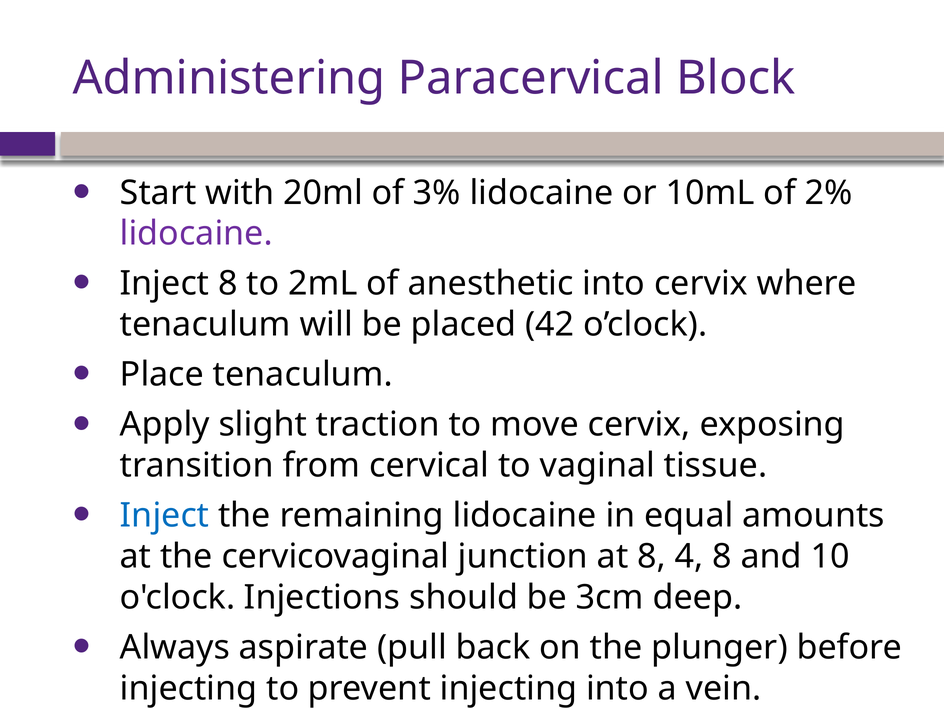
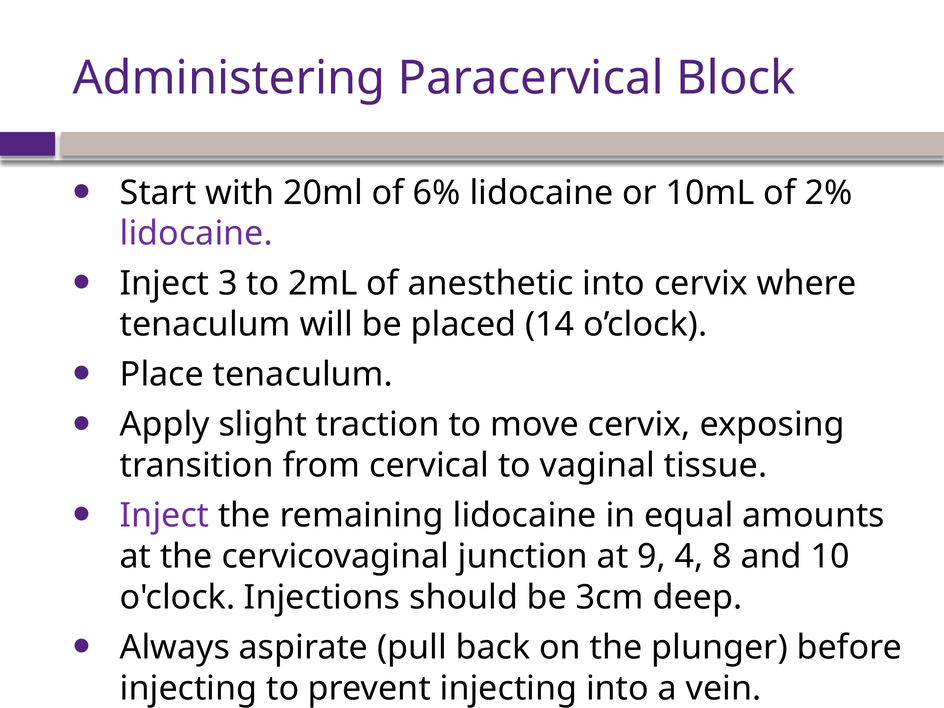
3%: 3% -> 6% (437, 193)
Inject 8: 8 -> 3 (228, 284)
42: 42 -> 14 (550, 325)
Inject colour: blue -> purple (165, 516)
at 8: 8 -> 9 (652, 557)
